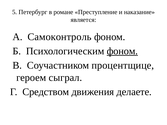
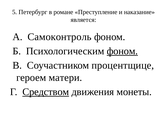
сыграл: сыграл -> матери (65, 78)
Средством underline: none -> present (46, 92)
делаете: делаете -> монеты (134, 92)
